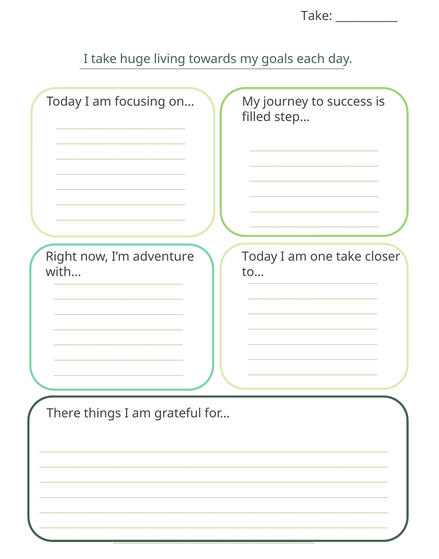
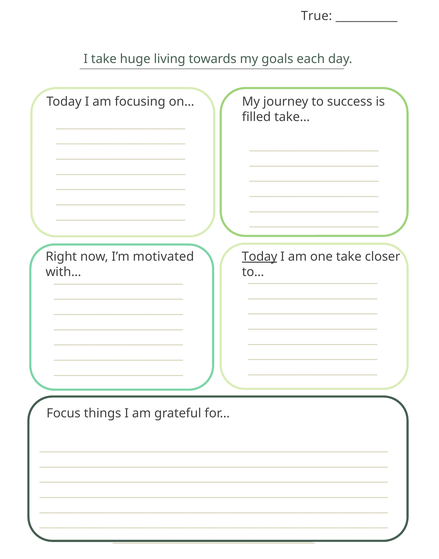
Take: Take -> True (317, 16)
step…: step… -> take… (292, 117)
adventure: adventure -> motivated (163, 257)
Today underline: none -> present (260, 257)
There: There -> Focus (64, 413)
